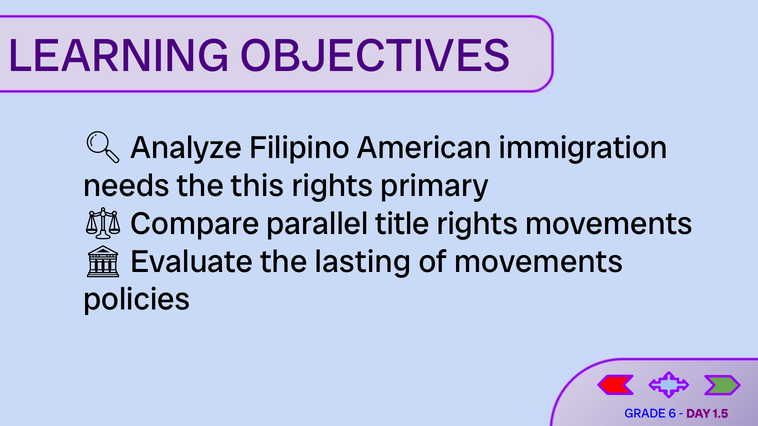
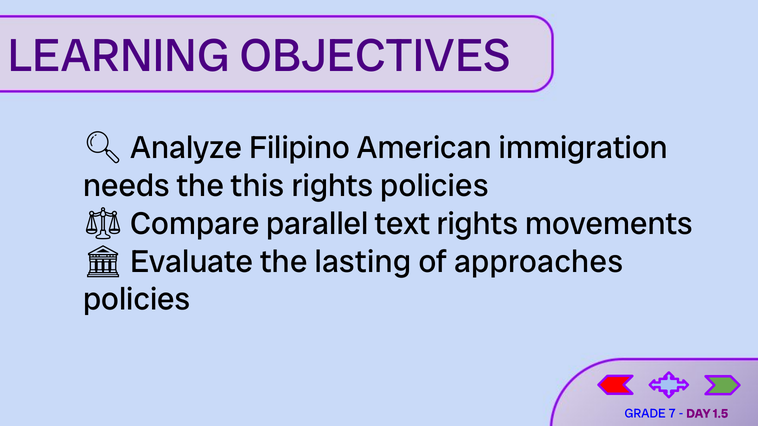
rights primary: primary -> policies (434, 186)
title: title -> text (403, 224)
of movements: movements -> approaches (539, 262)
6: 6 -> 7 (672, 414)
